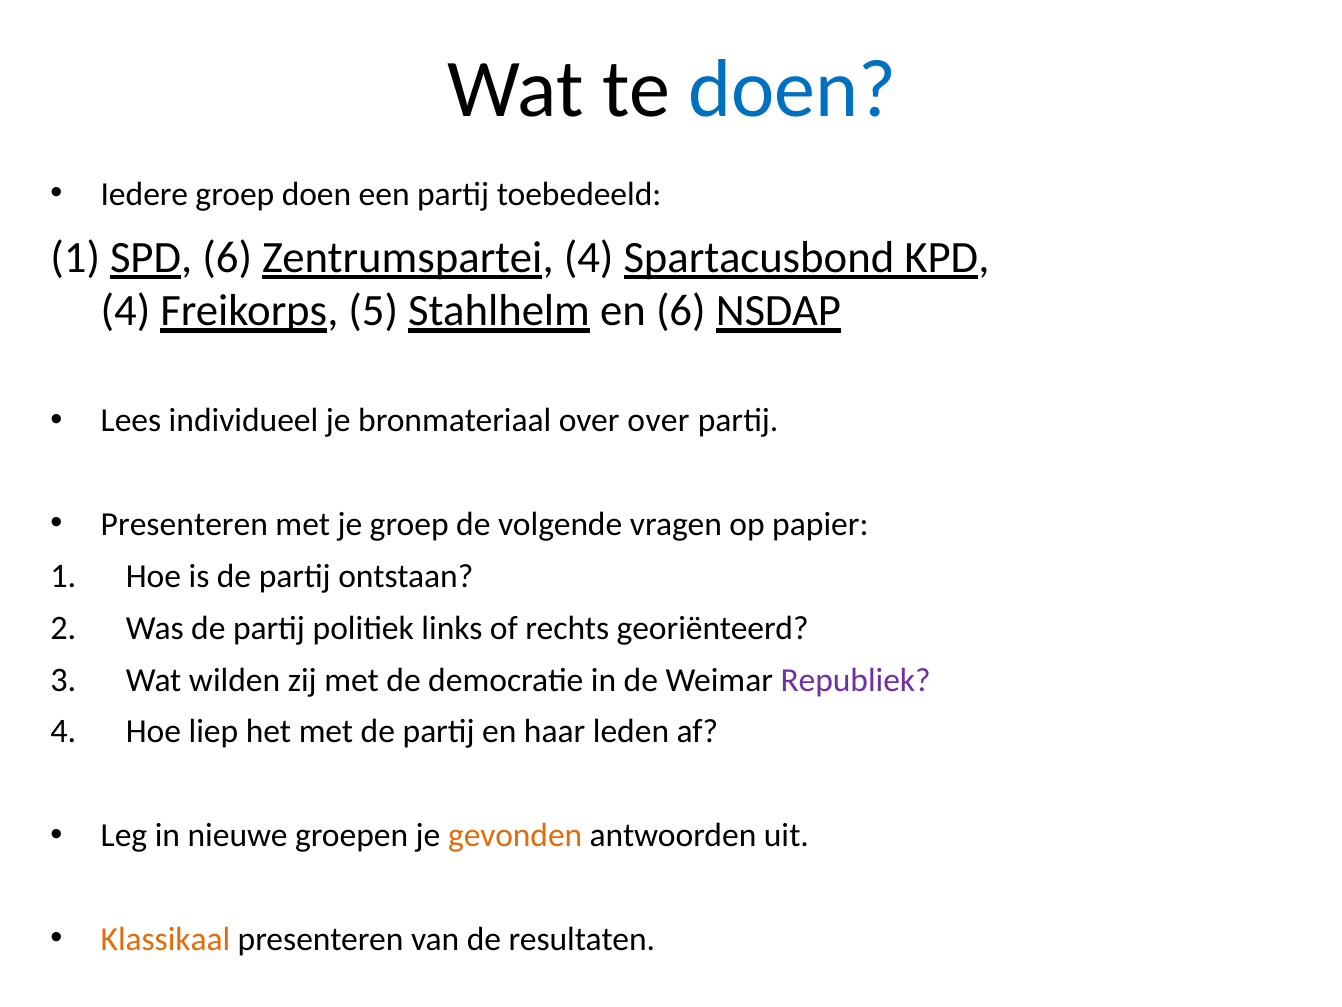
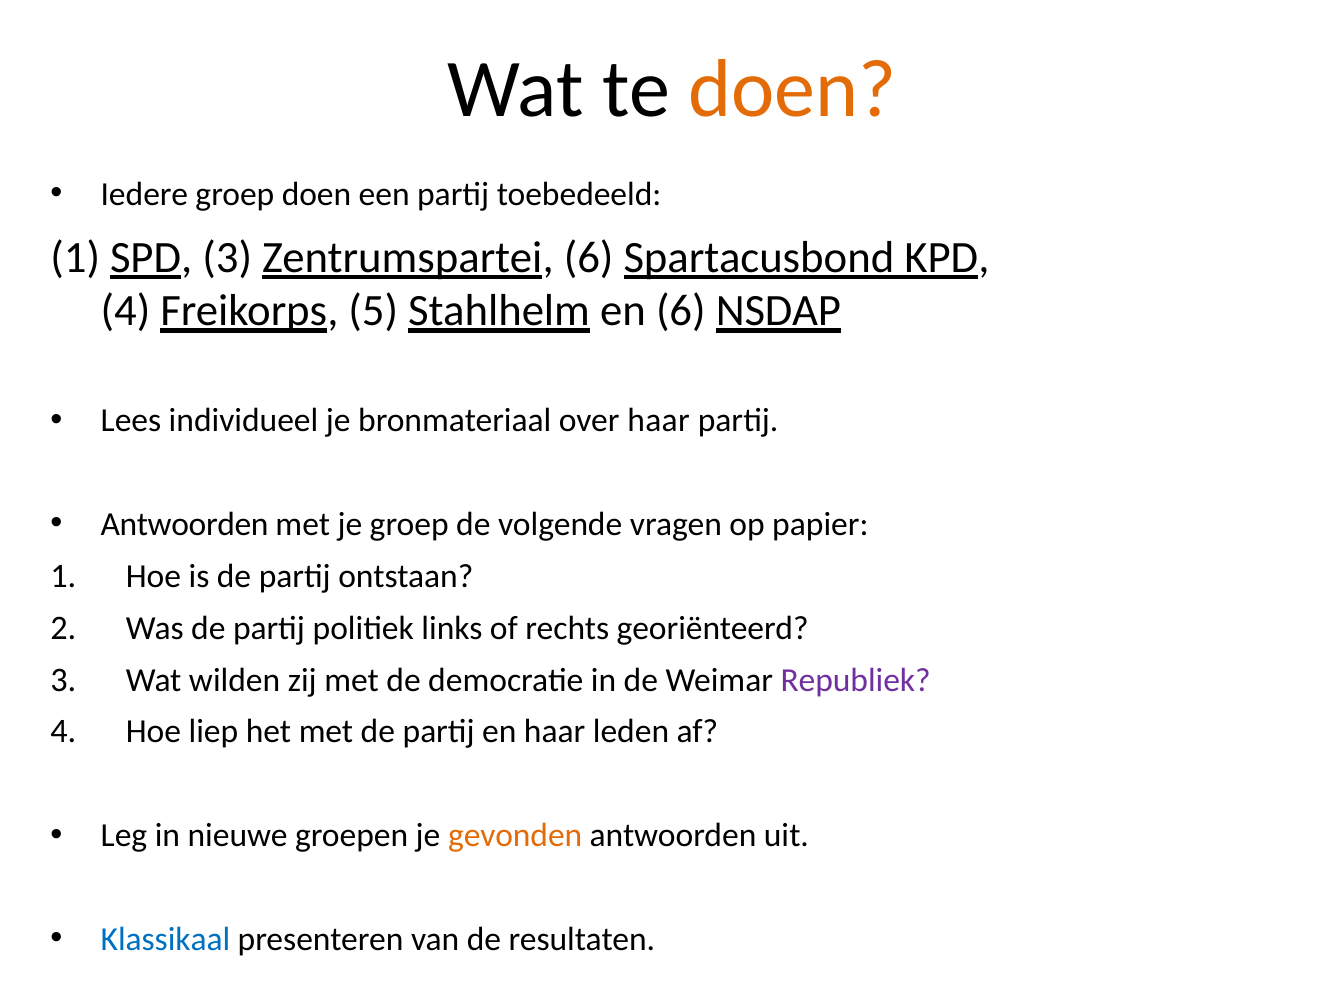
doen colour: blue -> orange (793, 90)
SPD 6: 6 -> 3 (227, 257)
Zentrumspartei 4: 4 -> 6 (589, 257)
over over: over -> haar (659, 421)
Presenteren: Presenteren -> Antwoorden (185, 524)
Klassikaal colour: orange -> blue (165, 939)
